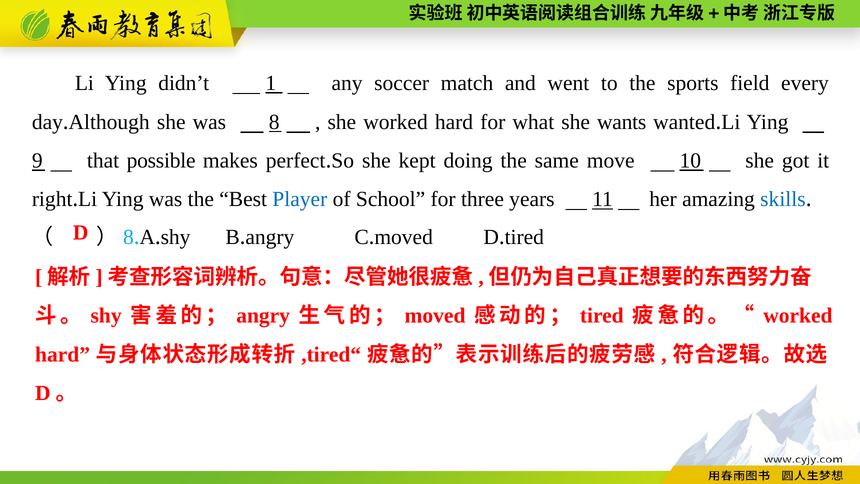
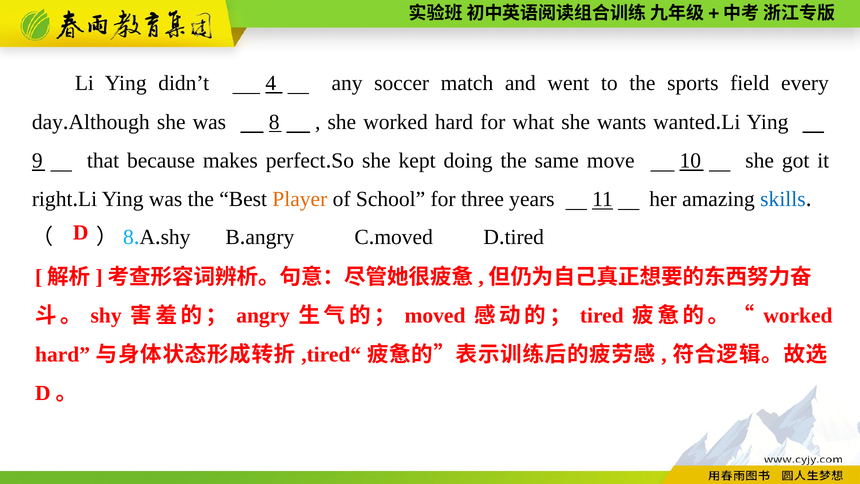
1: 1 -> 4 (271, 83)
possible: possible -> because (161, 161)
Player colour: blue -> orange (300, 199)
